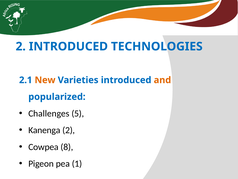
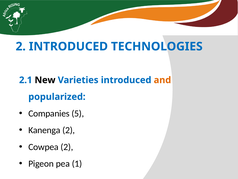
New colour: orange -> black (45, 80)
Challenges: Challenges -> Companies (49, 113)
Cowpea 8: 8 -> 2 (67, 147)
